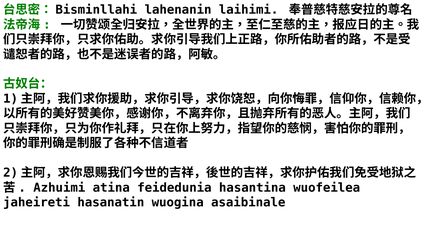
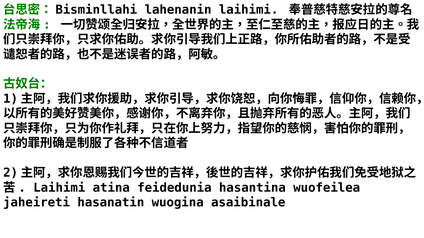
Azhuimi: Azhuimi -> Laihimi (59, 188)
